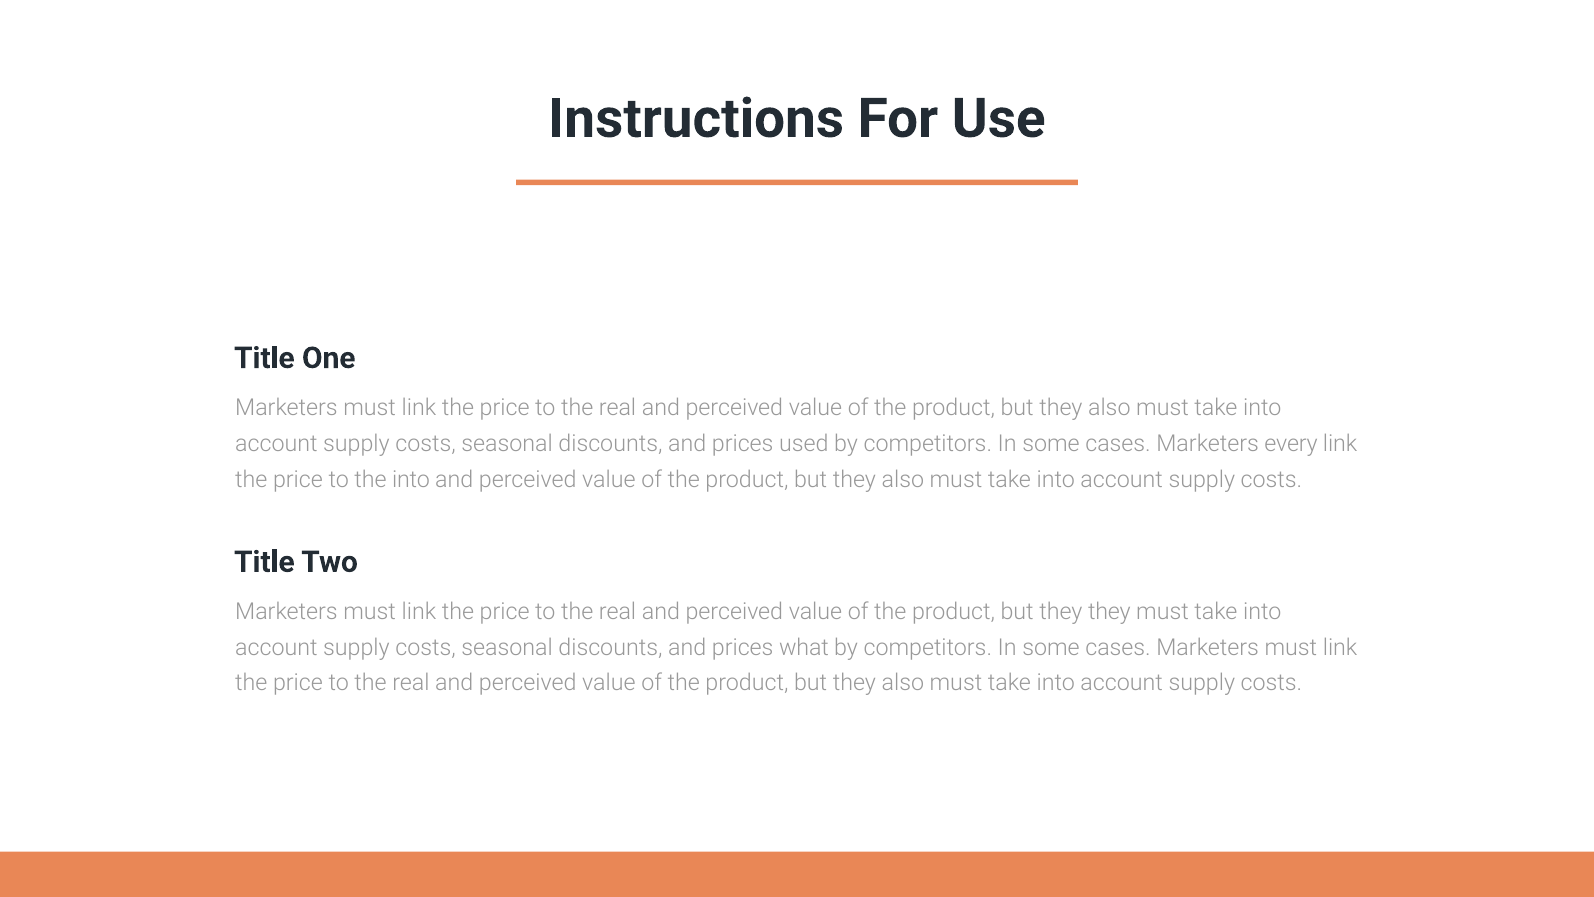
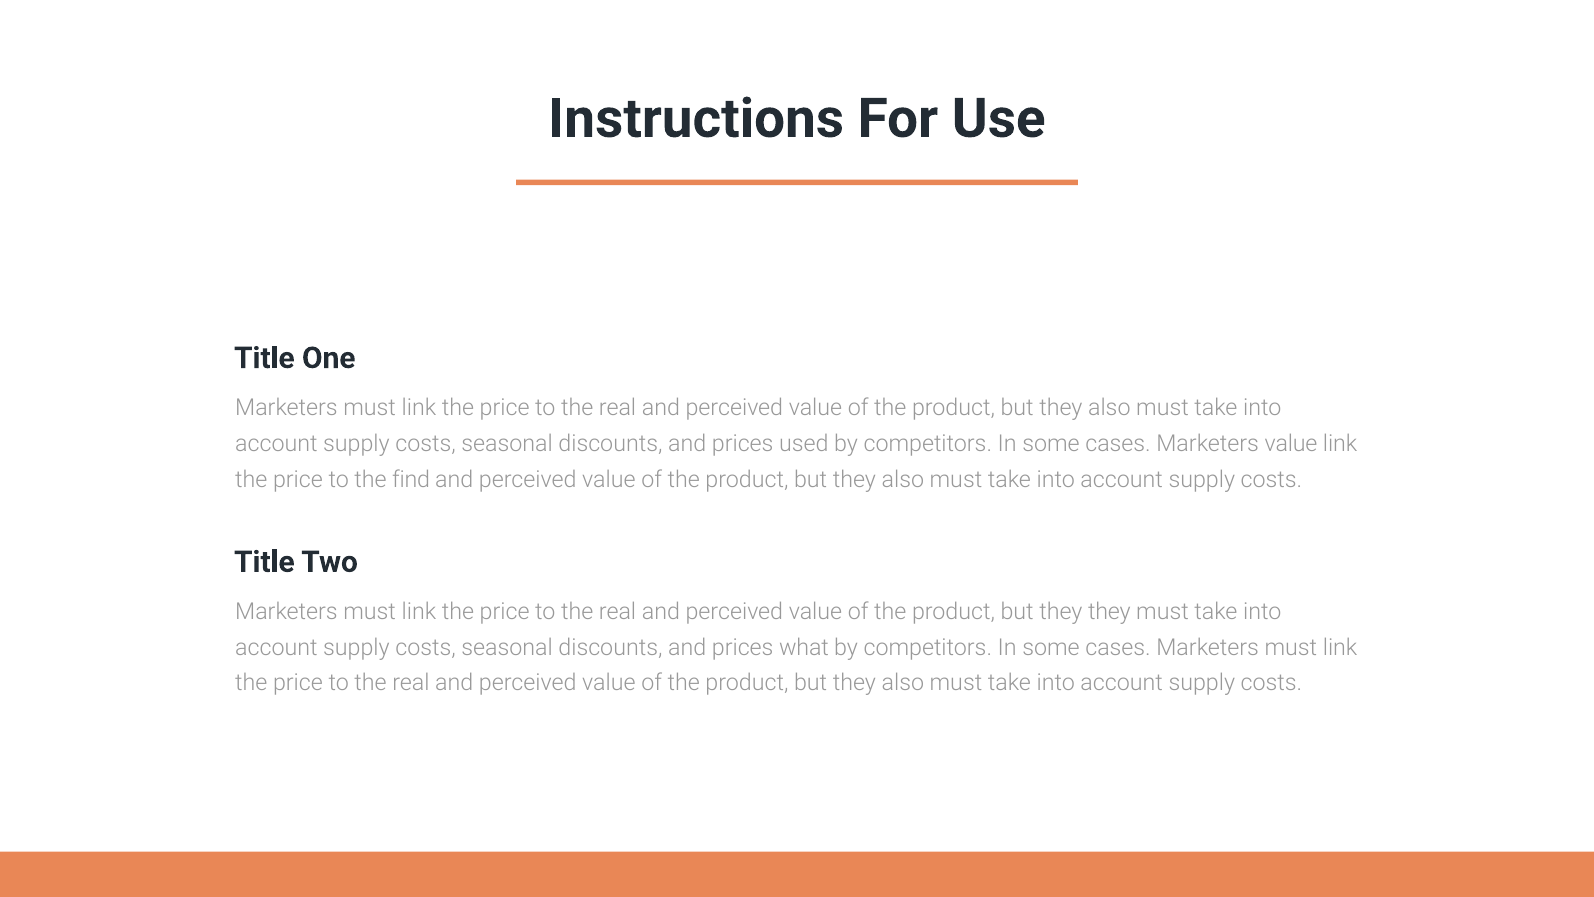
Marketers every: every -> value (1291, 444)
the into: into -> find (411, 479)
